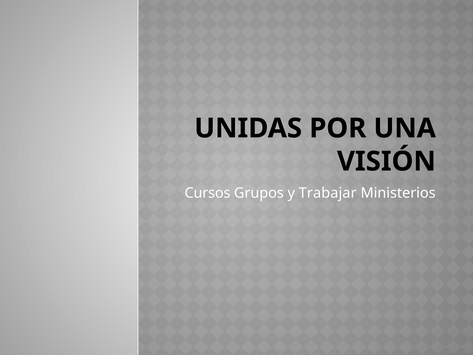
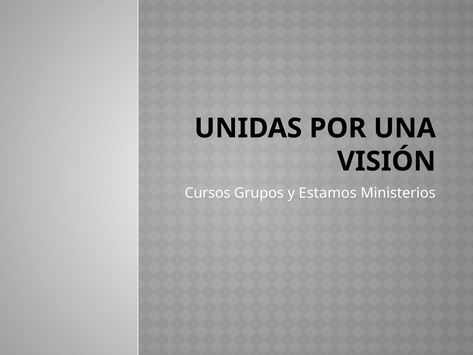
Trabajar: Trabajar -> Estamos (328, 193)
